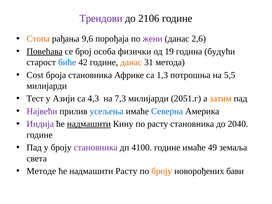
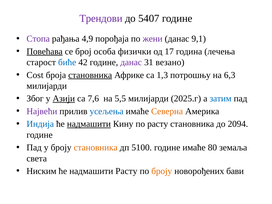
2106: 2106 -> 5407 (149, 18)
Стопа colour: orange -> purple (38, 39)
9,6: 9,6 -> 4,9 (87, 39)
2,6: 2,6 -> 9,1 (199, 39)
19: 19 -> 17 (169, 51)
будући: будући -> лечења (220, 51)
данас colour: orange -> purple (131, 62)
метода: метода -> везано (170, 62)
становника underline: none -> present (90, 75)
потрошња: потрошња -> потрошњу (190, 75)
5,5: 5,5 -> 6,3 (230, 75)
Тест: Тест -> Због (35, 99)
Азији underline: none -> present (64, 99)
4,3: 4,3 -> 7,6 (93, 99)
7,3: 7,3 -> 5,5 (120, 99)
2051.г: 2051.г -> 2025.г (186, 99)
затим colour: orange -> blue (221, 99)
Северна colour: blue -> orange (167, 111)
Индија colour: purple -> blue (40, 124)
2040: 2040 -> 2094 (238, 124)
становника colour: purple -> orange (96, 148)
4100: 4100 -> 5100 (142, 148)
49: 49 -> 80 (212, 148)
Методе: Методе -> Ниским (41, 171)
